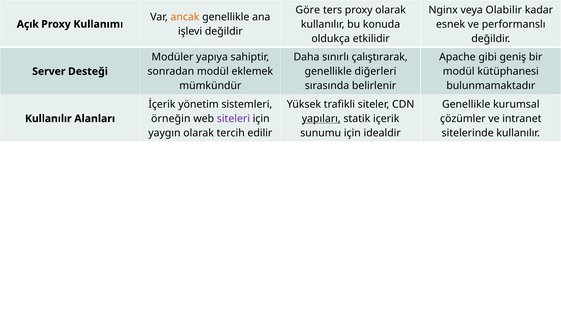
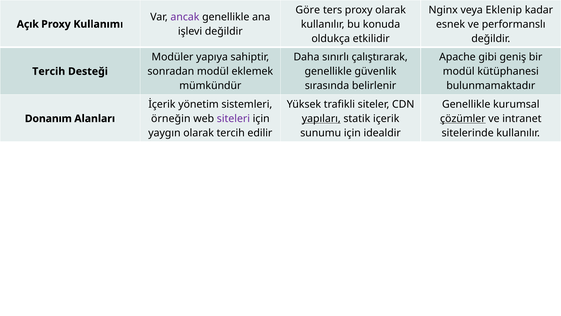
Olabilir: Olabilir -> Eklenip (504, 10)
ancak colour: orange -> purple (185, 17)
diğerleri: diğerleri -> güvenlik (375, 71)
Server: Server -> Tercih (49, 71)
çözümler underline: none -> present (463, 118)
Kullanılır: Kullanılır -> Donanım (48, 118)
